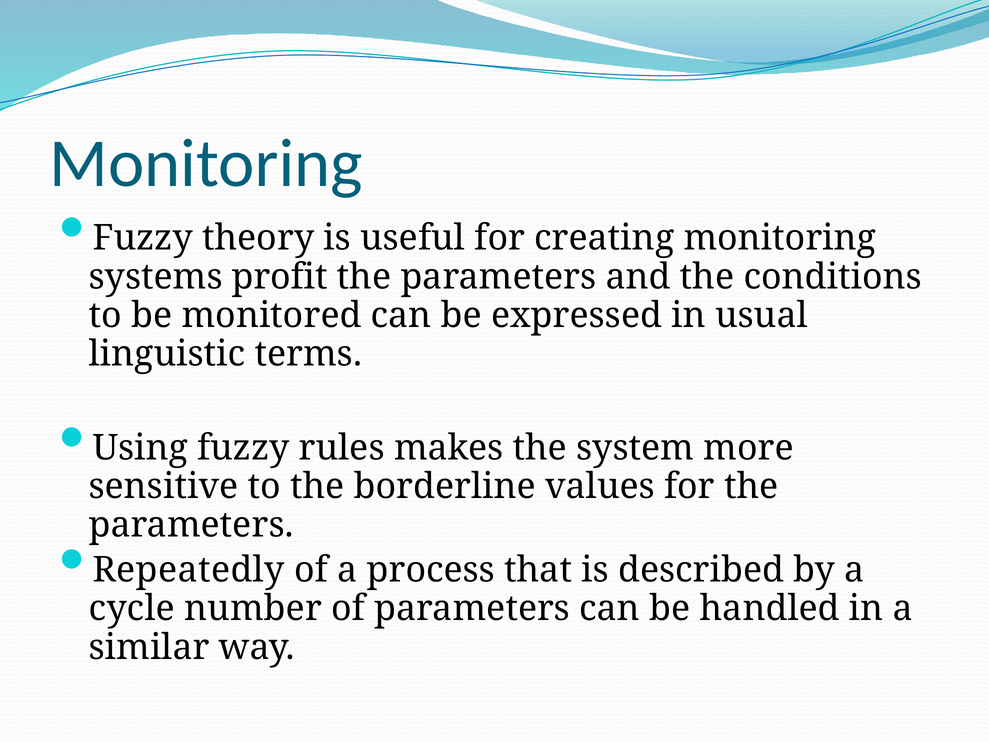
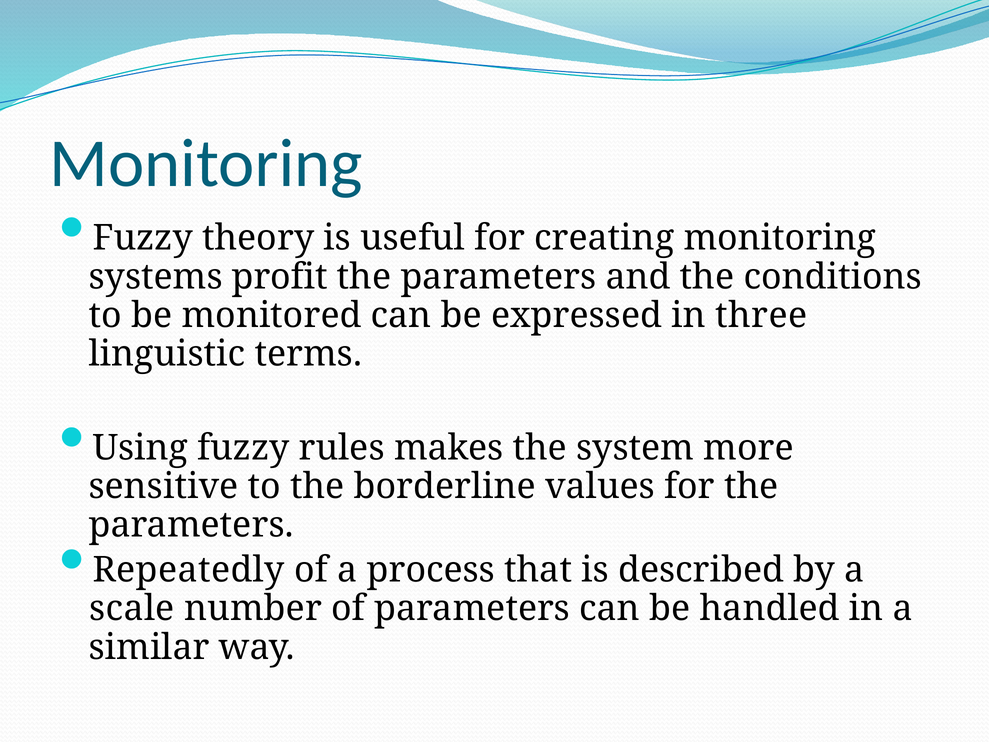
usual: usual -> three (761, 315)
cycle: cycle -> scale (132, 608)
